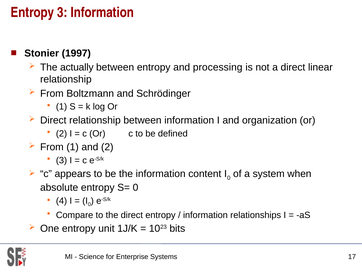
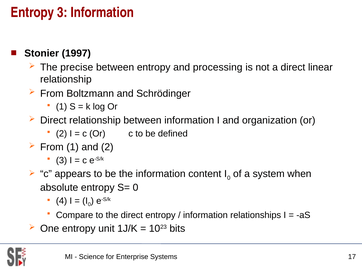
actually: actually -> precise (77, 67)
